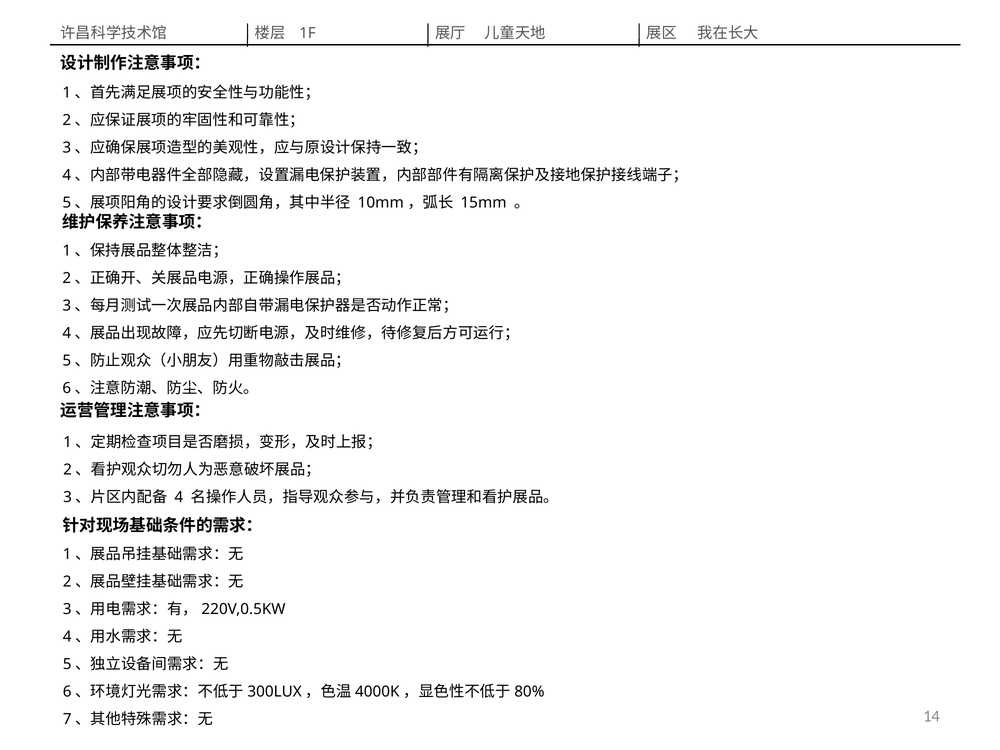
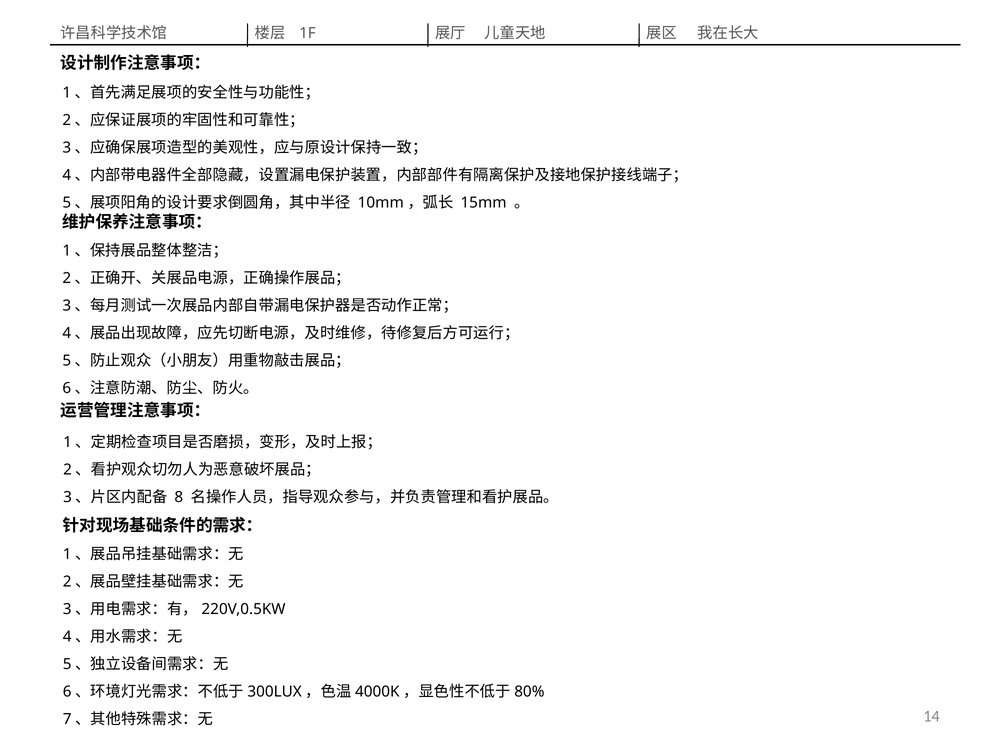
4: 4 -> 8 (179, 497)
